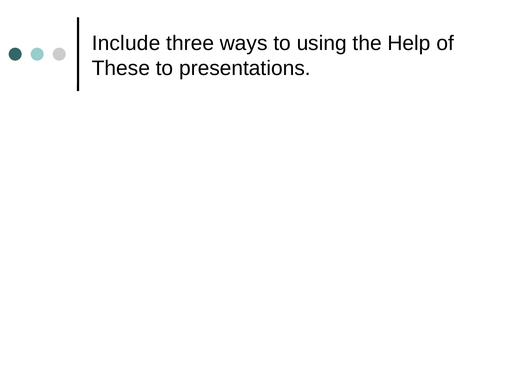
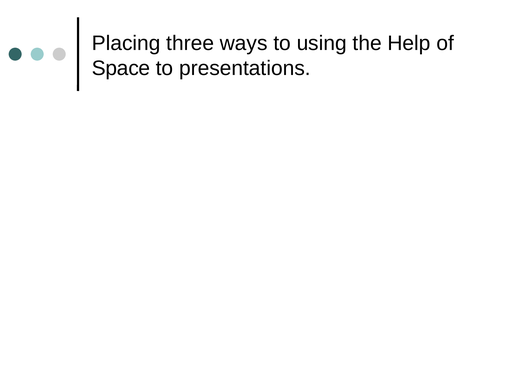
Include: Include -> Placing (126, 43)
These: These -> Space (121, 68)
